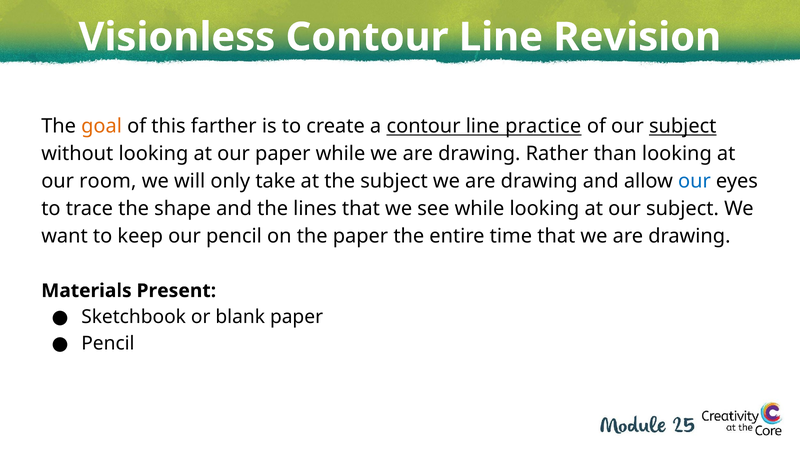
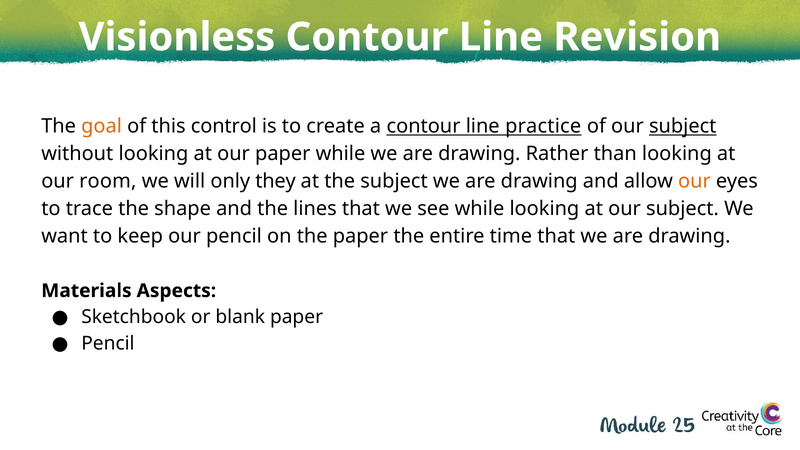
farther: farther -> control (224, 126)
take: take -> they (276, 181)
our colour: blue -> orange (694, 181)
Present: Present -> Aspects (176, 291)
